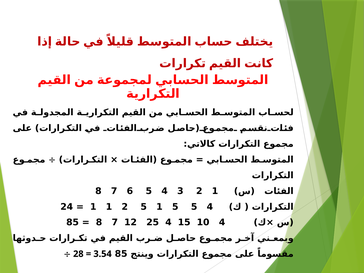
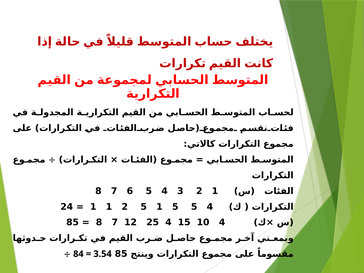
28: 28 -> 84 (78, 254)
